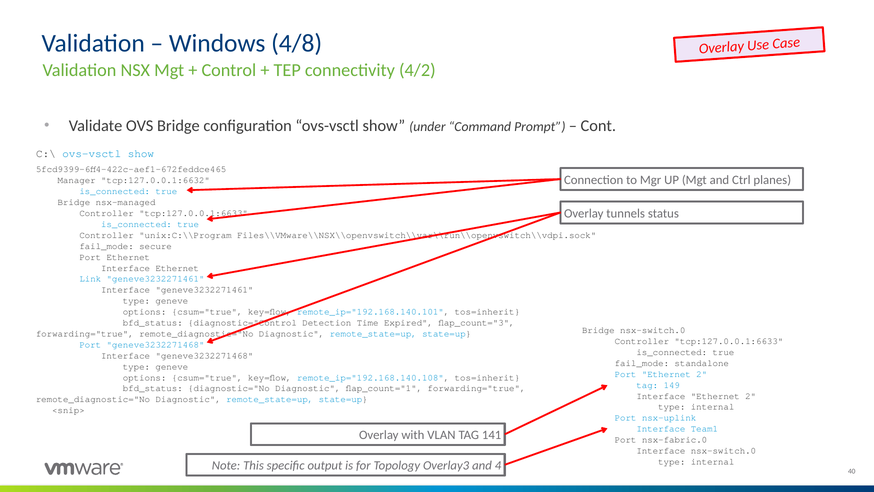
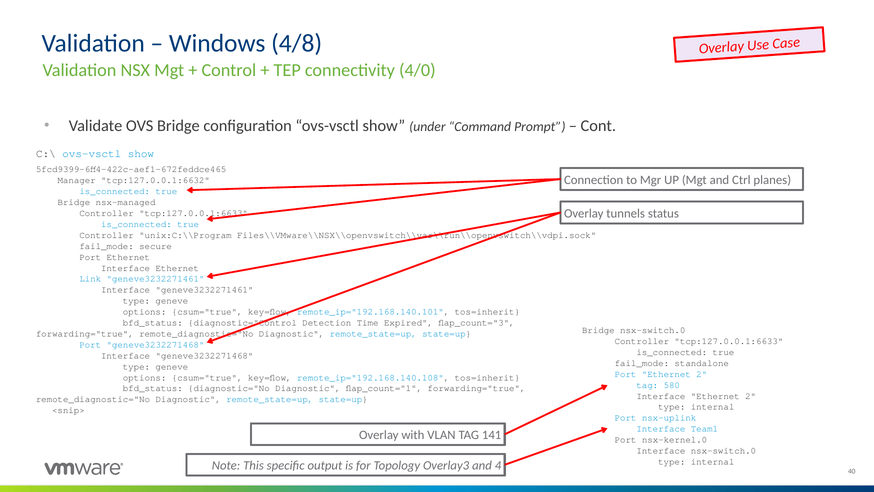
4/2: 4/2 -> 4/0 (417, 70)
149: 149 -> 580 (672, 385)
nsx-fabric.0: nsx-fabric.0 -> nsx-kernel.0 (675, 440)
